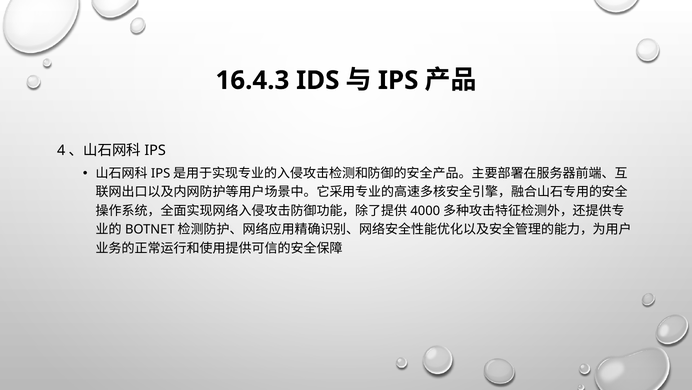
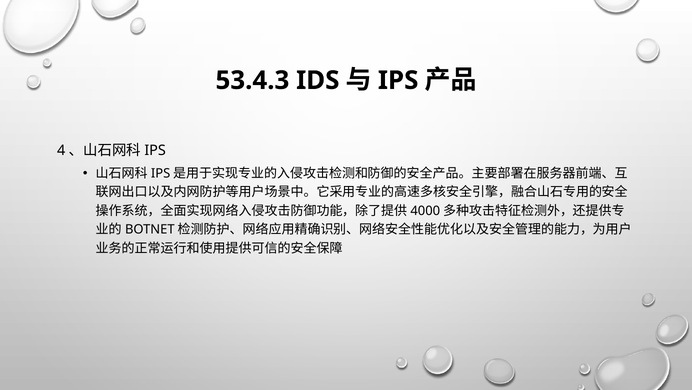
16.4.3: 16.4.3 -> 53.4.3 (252, 80)
